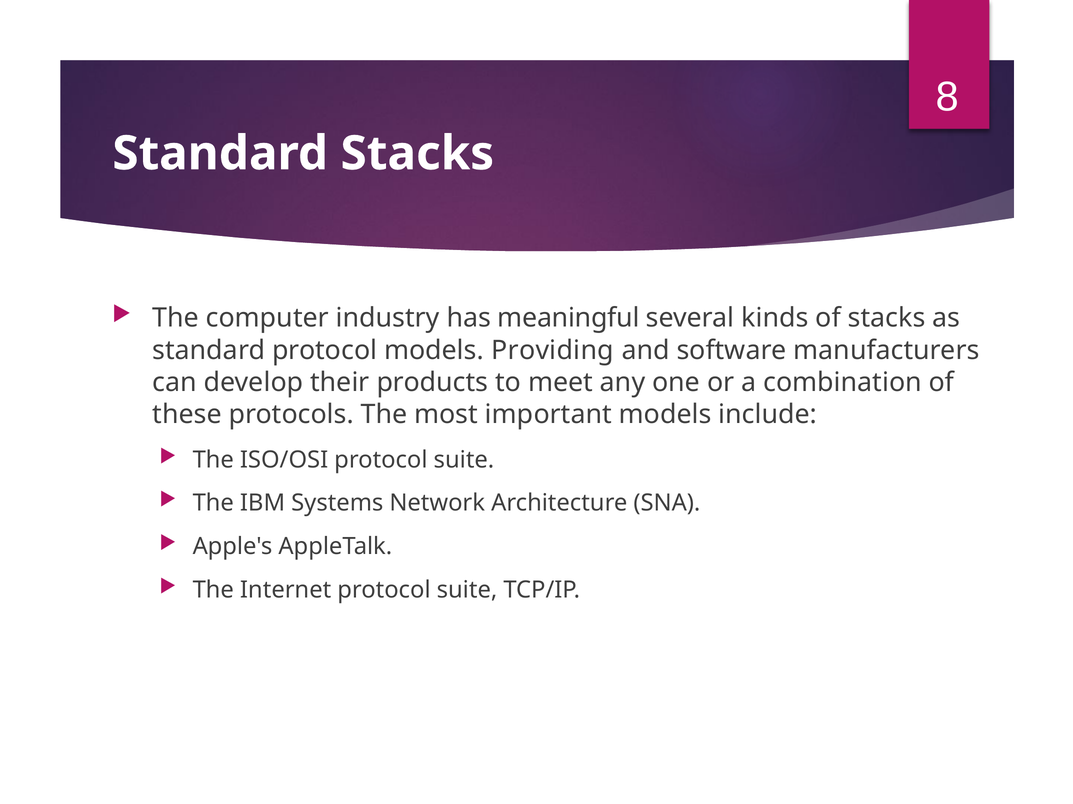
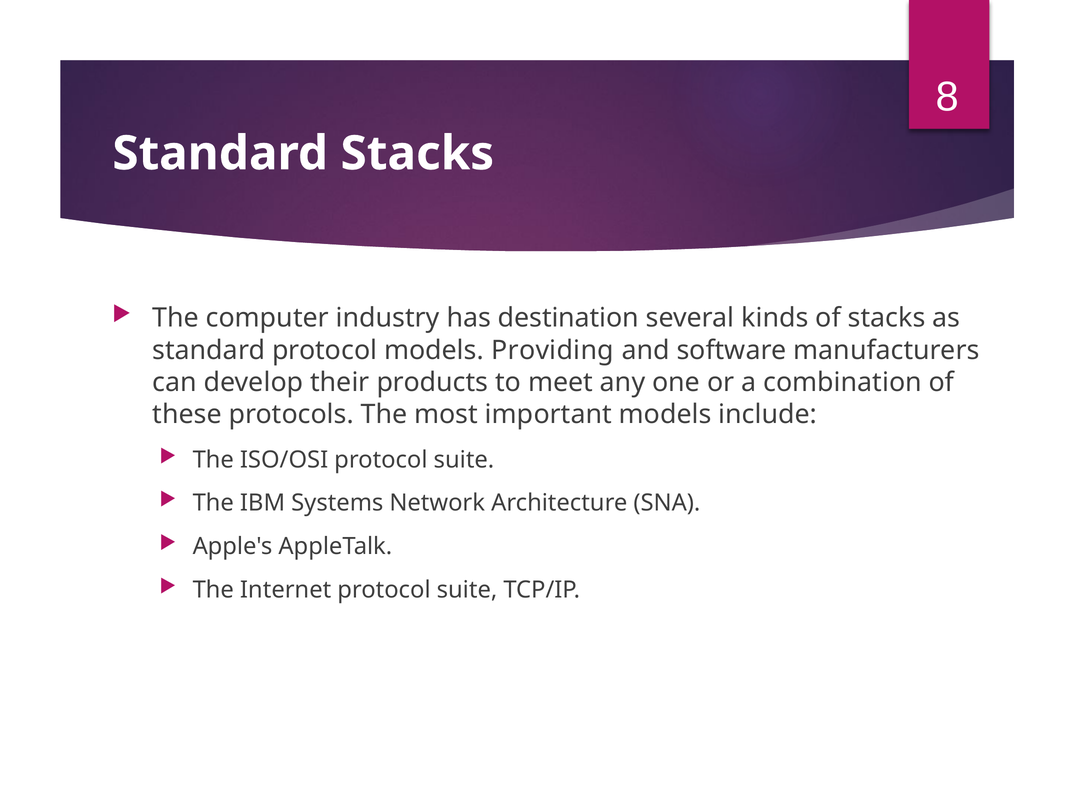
meaningful: meaningful -> destination (568, 318)
